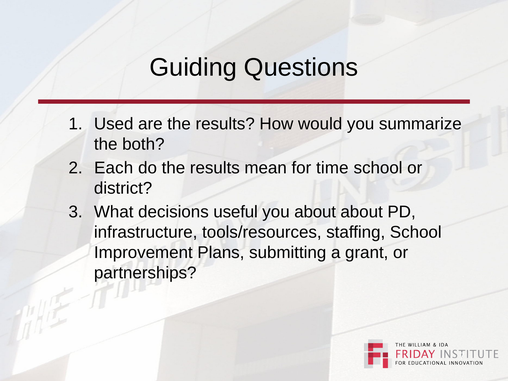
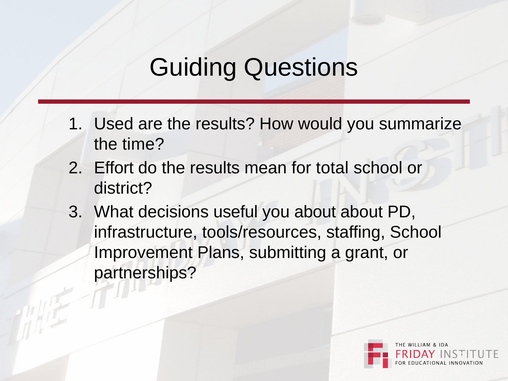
both: both -> time (143, 144)
Each: Each -> Effort (114, 168)
time: time -> total (332, 168)
